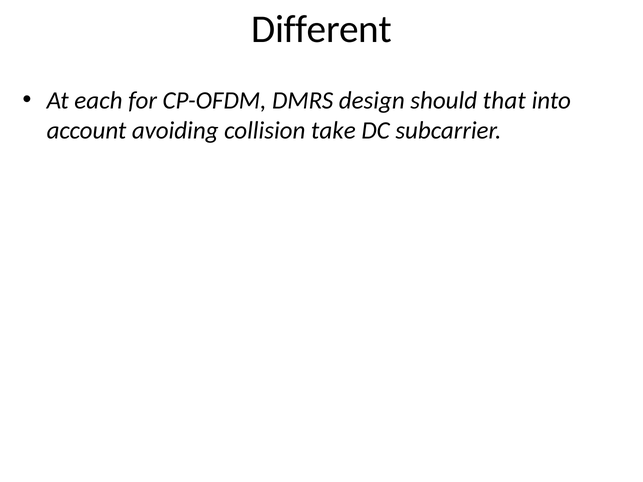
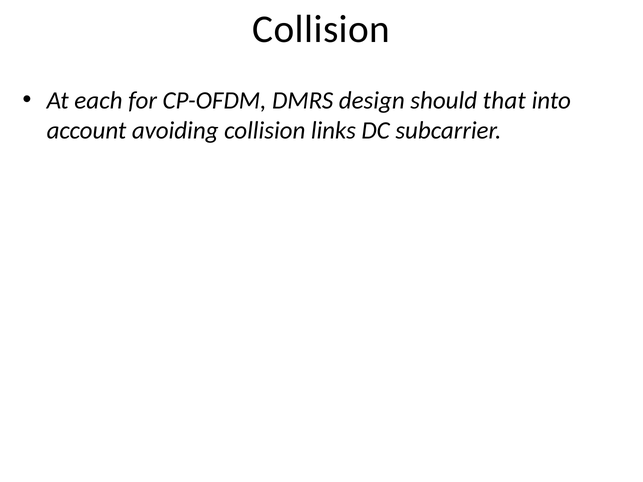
Different: Different -> Collision (321, 30)
take: take -> links (333, 130)
